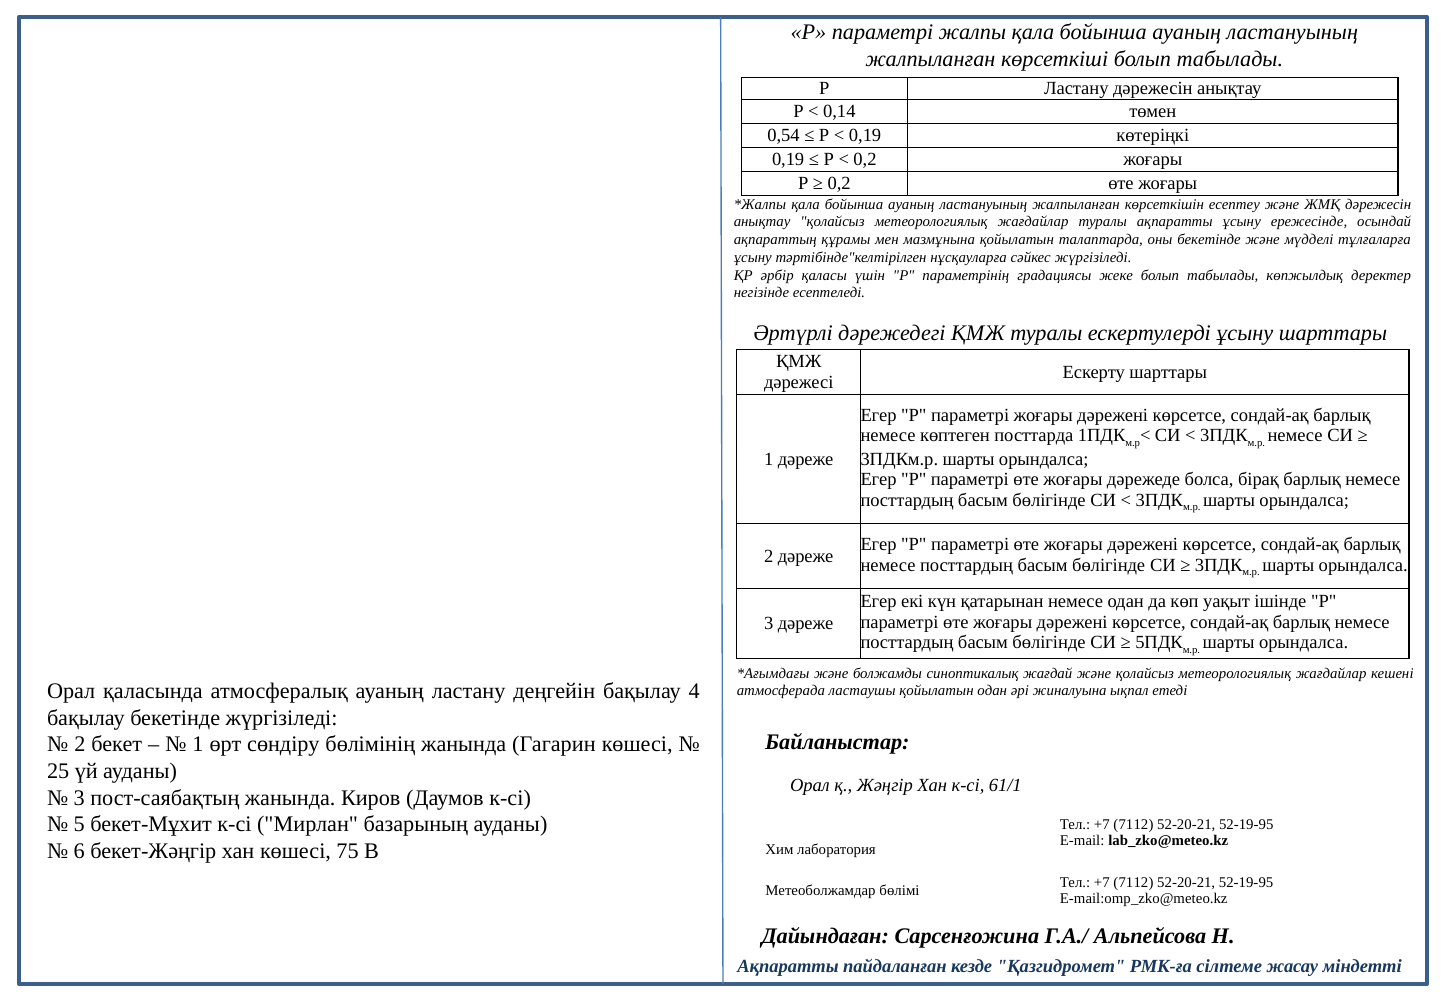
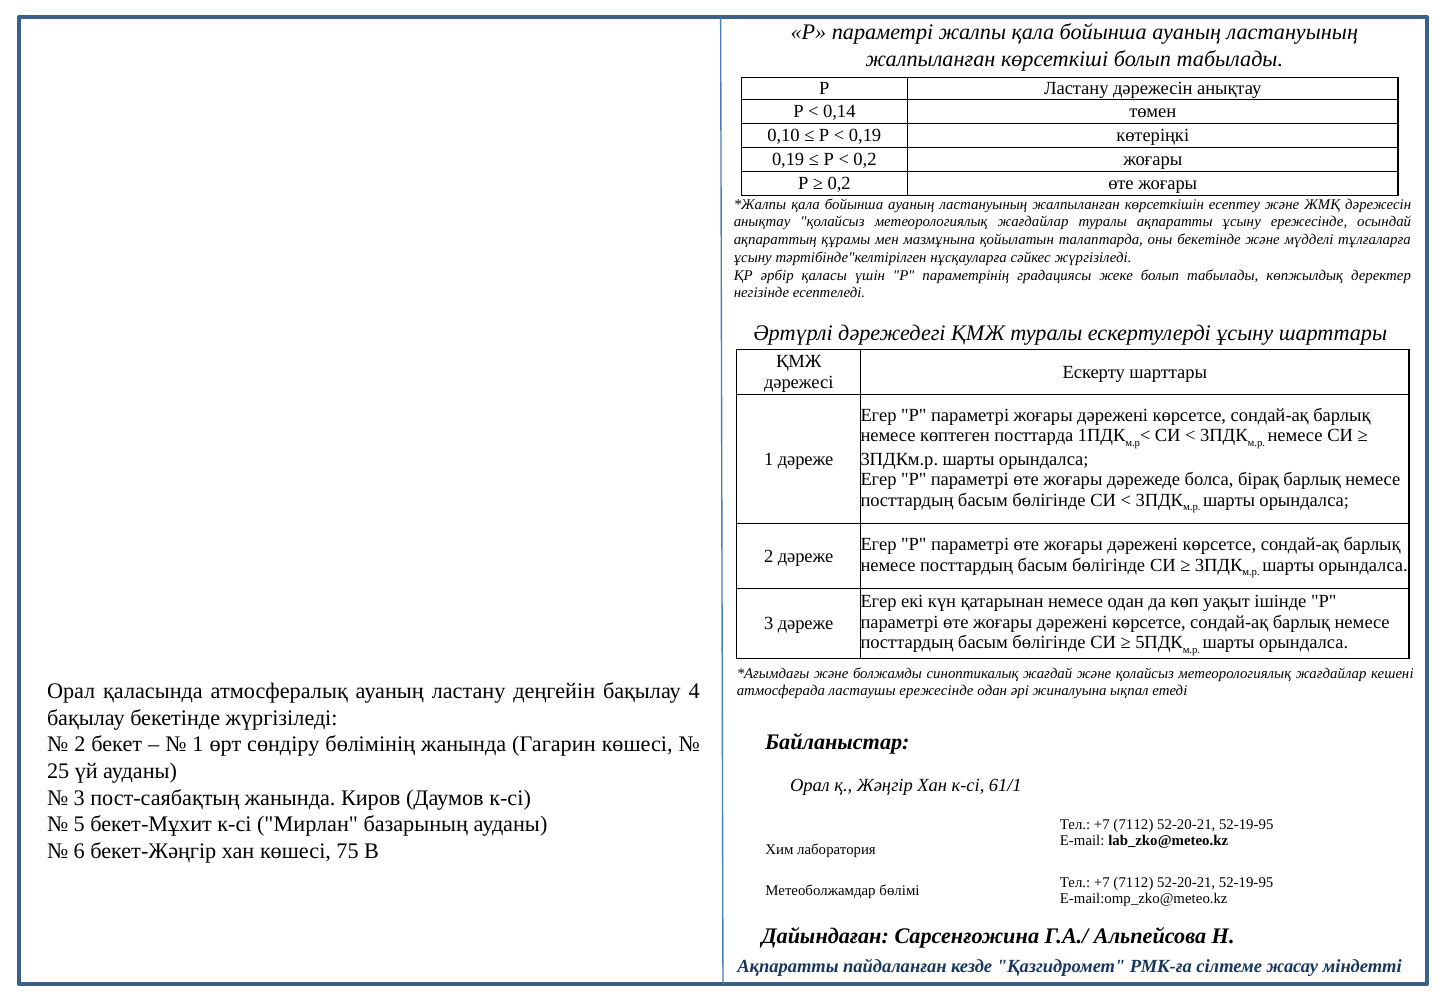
0,54: 0,54 -> 0,10 (784, 135)
ластаушы қойылатын: қойылатын -> ережесінде (936, 691)
